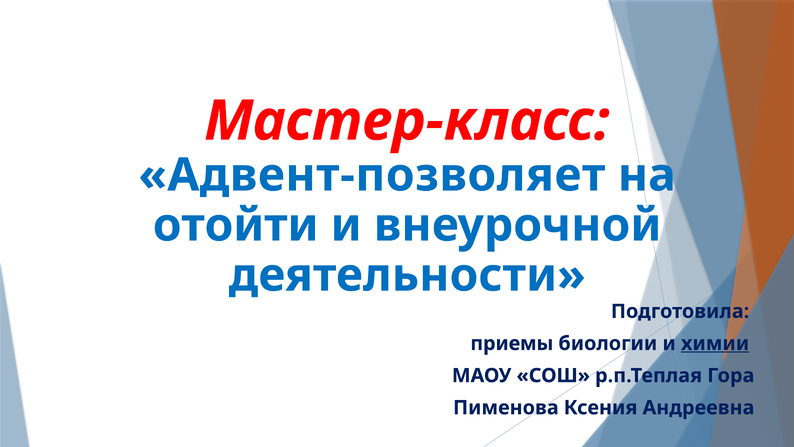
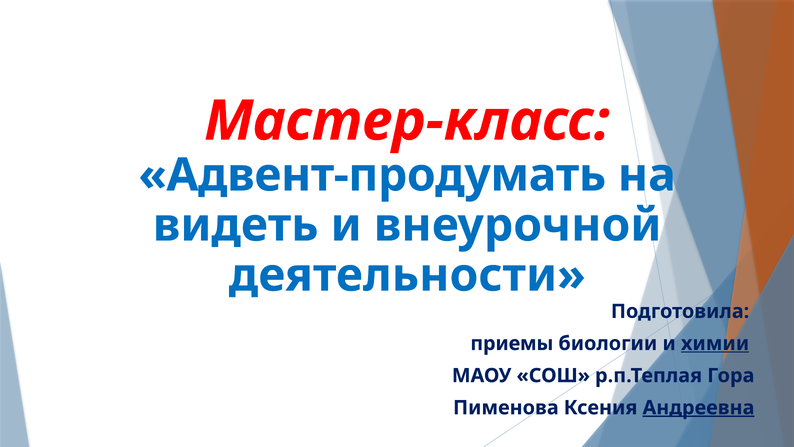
Адвент-позволяет: Адвент-позволяет -> Адвент-продумать (372, 175)
отойти: отойти -> видеть (236, 225)
Андреевна underline: none -> present (698, 407)
